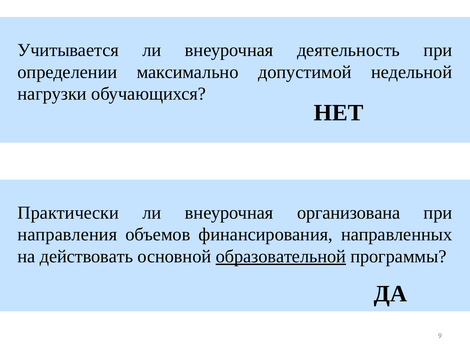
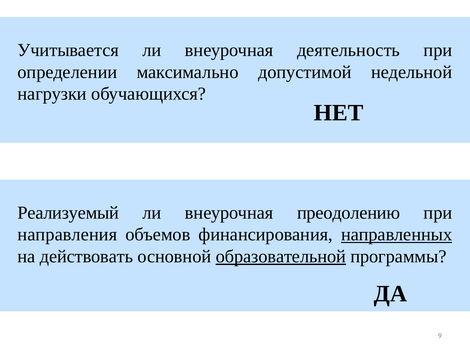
Практически: Практически -> Реализуемый (68, 213)
организована: организована -> преодолению (349, 213)
направленных underline: none -> present (397, 235)
